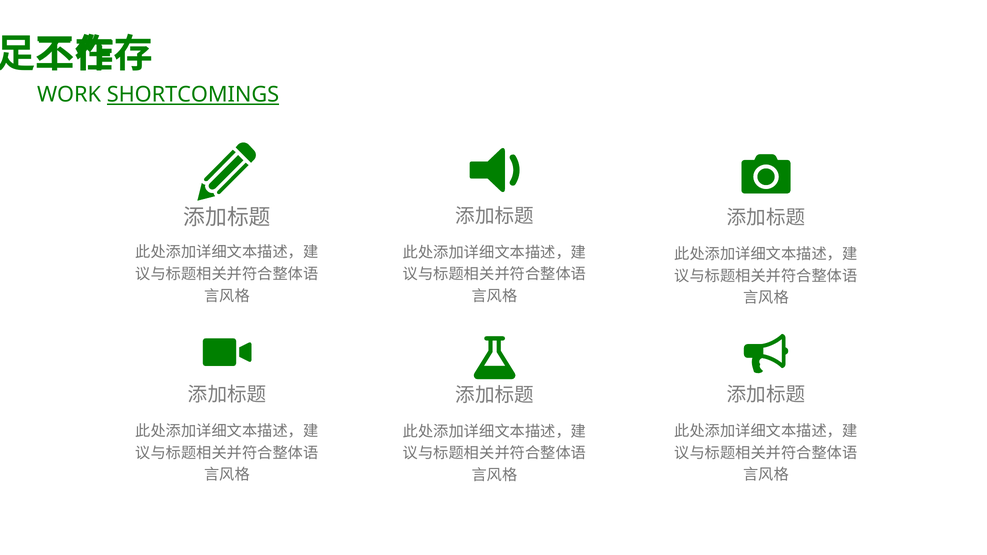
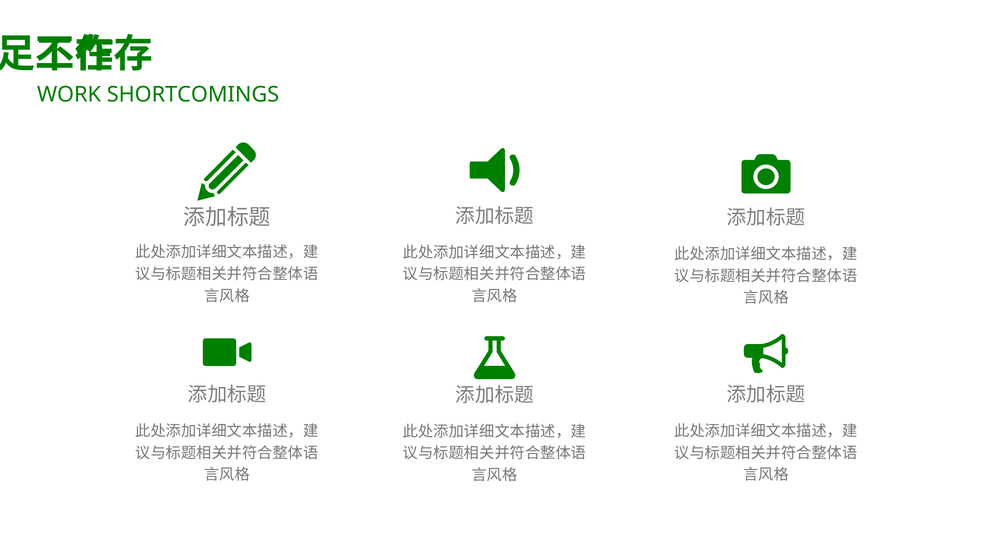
SHORTCOMINGS underline: present -> none (193, 95)
